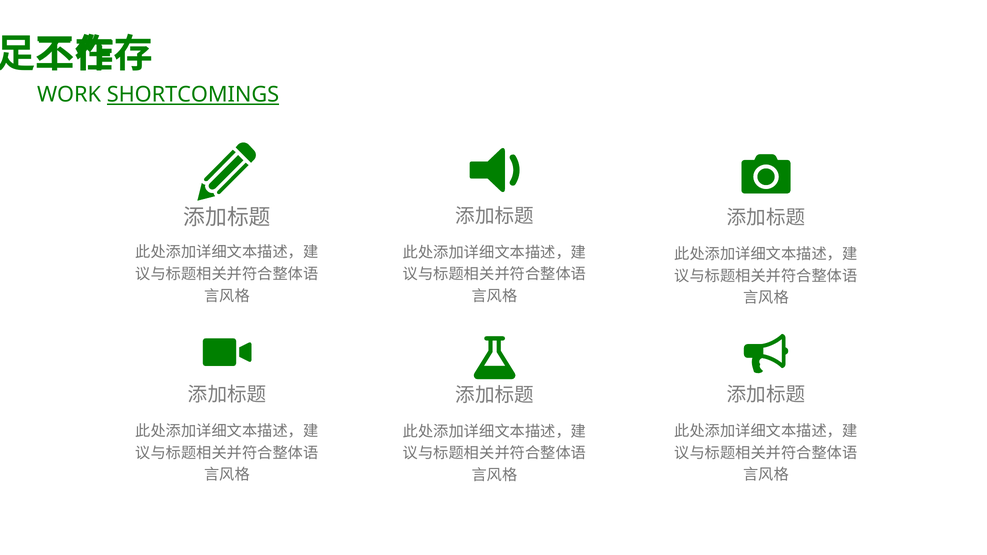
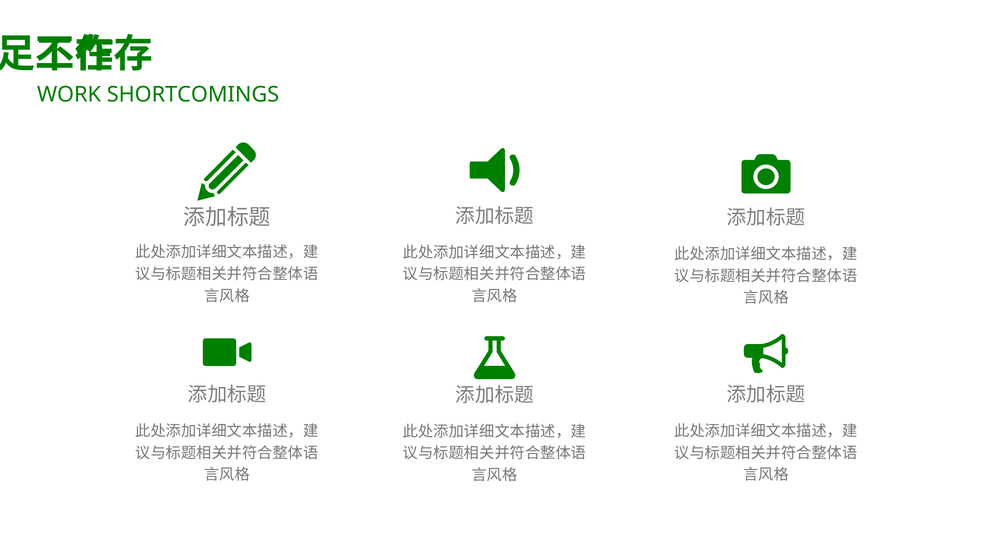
SHORTCOMINGS underline: present -> none (193, 95)
